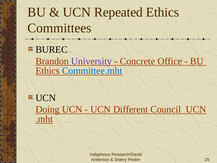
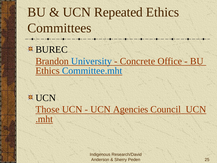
University colour: purple -> blue (91, 61)
Doing: Doing -> Those (48, 109)
Different: Different -> Agencies (131, 109)
